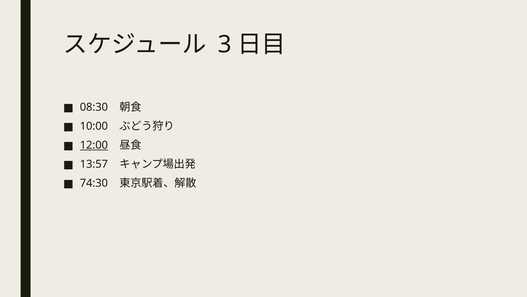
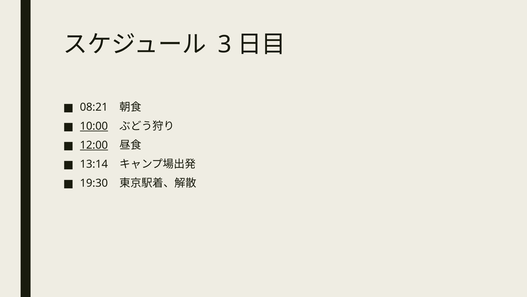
08:30: 08:30 -> 08:21 (94, 107)
10:00 underline: none -> present (94, 126)
13:57: 13:57 -> 13:14 (94, 164)
74:30: 74:30 -> 19:30 (94, 183)
